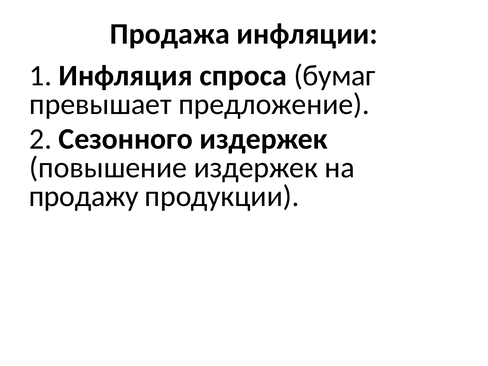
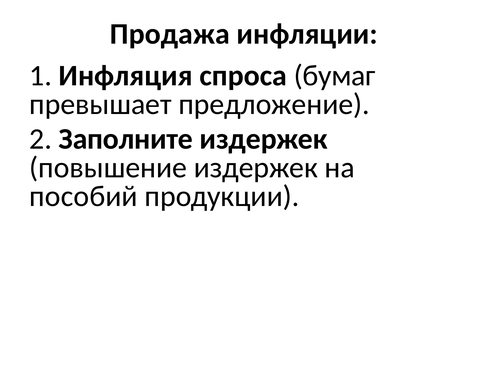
Сезонного: Сезонного -> Заполните (126, 139)
продажу: продажу -> пособий (84, 196)
